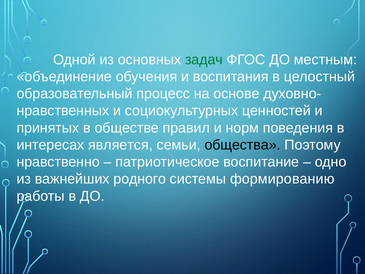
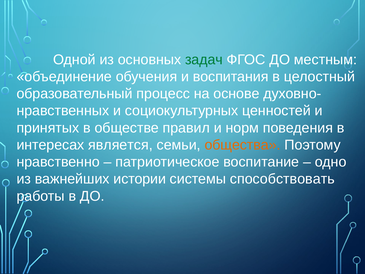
общества colour: black -> orange (243, 145)
родного: родного -> истории (140, 179)
формированию: формированию -> способствовать (282, 179)
